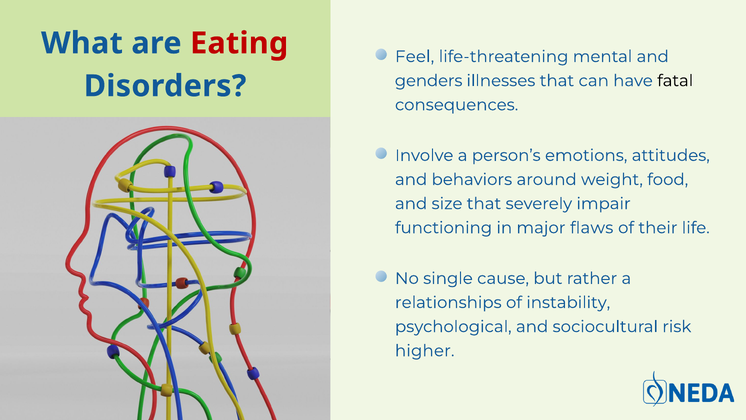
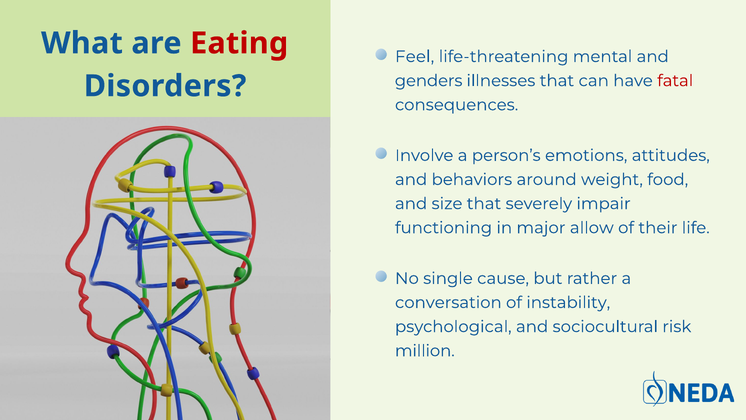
fatal colour: black -> red (675, 81)
flaws: flaws -> allow (592, 228)
relationships: relationships -> conversation (448, 302)
higher: higher -> million (425, 350)
